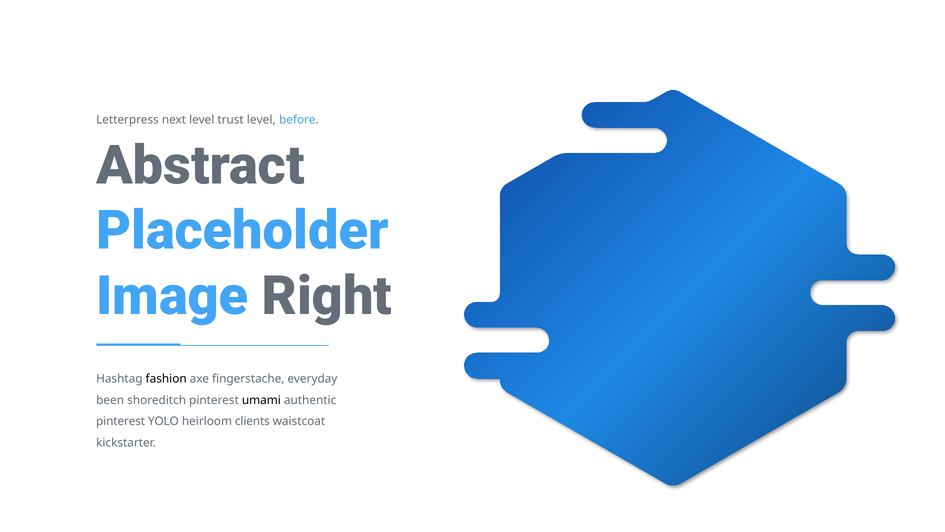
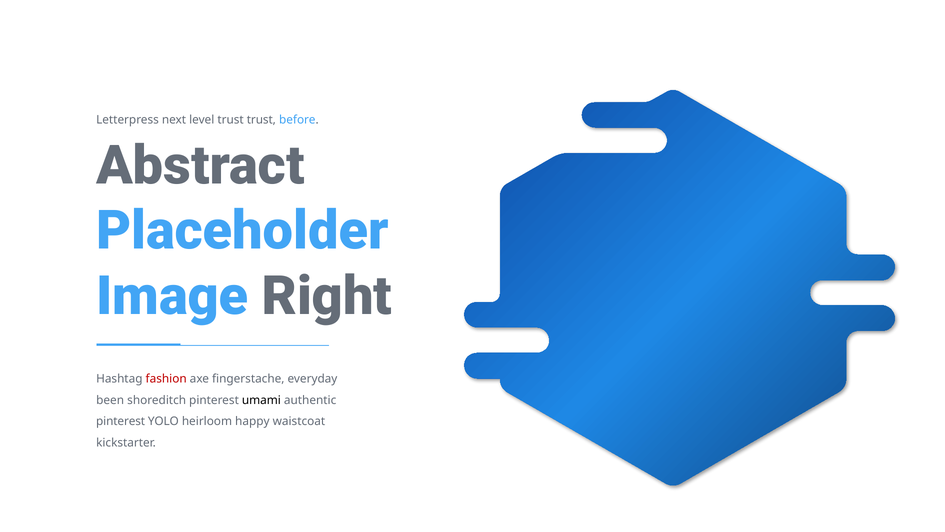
trust level: level -> trust (261, 120)
fashion colour: black -> red (166, 379)
clients: clients -> happy (252, 421)
